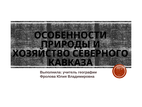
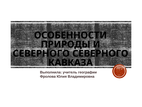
ХОЗЯЙСТВО: ХОЗЯЙСТВО -> СЕВЕРНОГО (41, 53)
